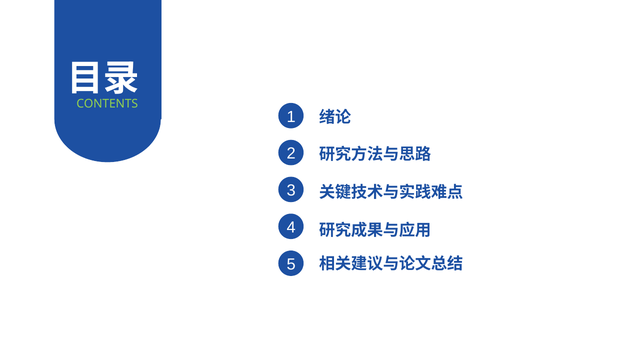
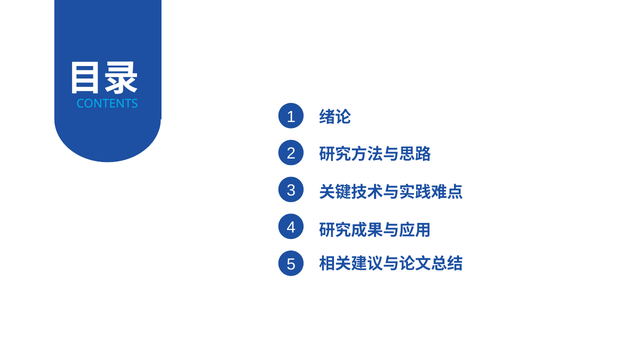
CONTENTS colour: light green -> light blue (107, 104)
